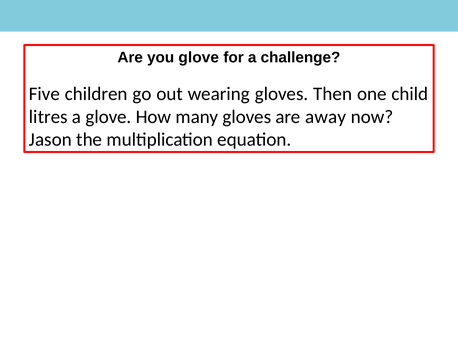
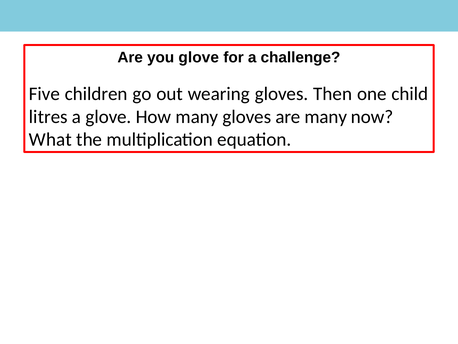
are away: away -> many (326, 117)
Jason: Jason -> What (50, 139)
